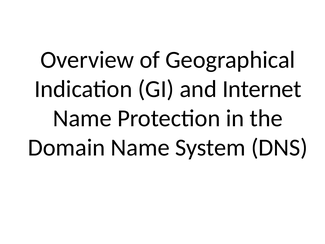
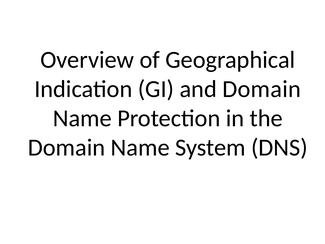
and Internet: Internet -> Domain (262, 89)
